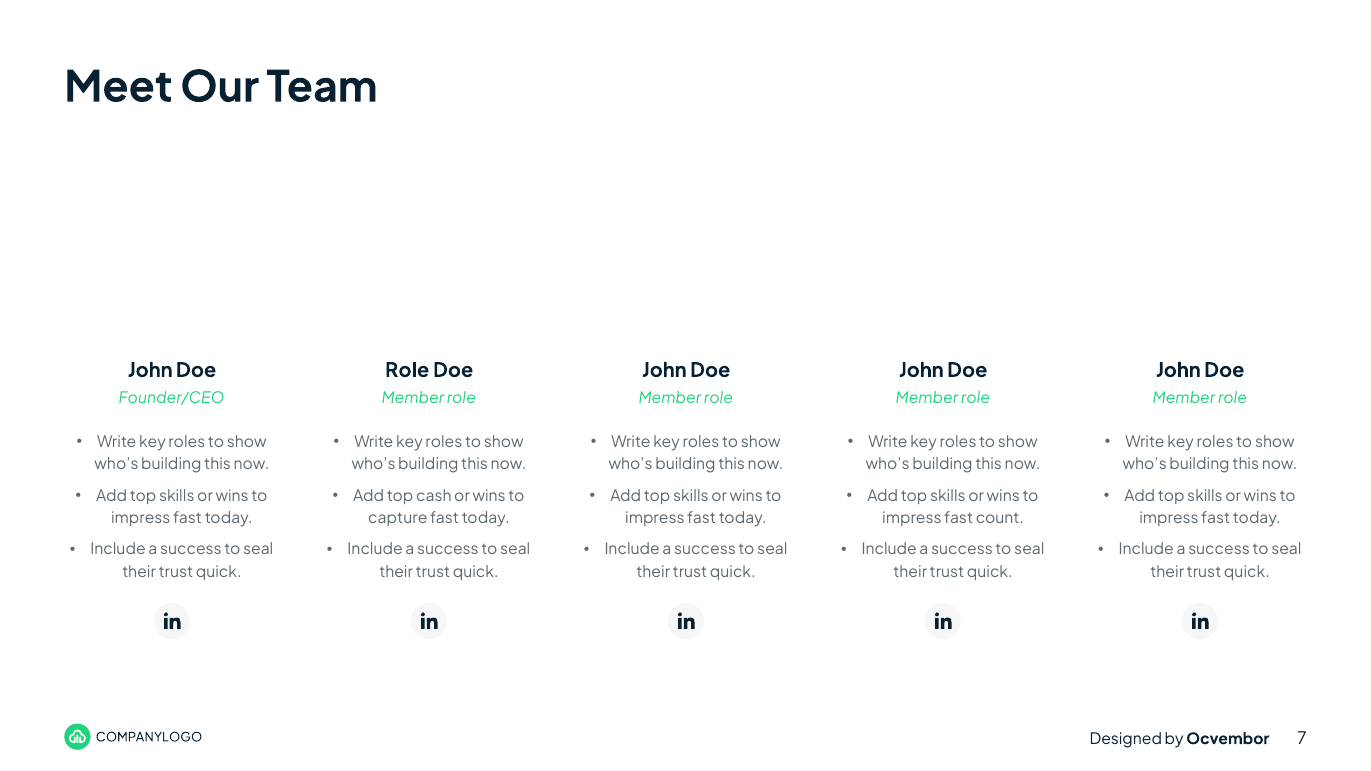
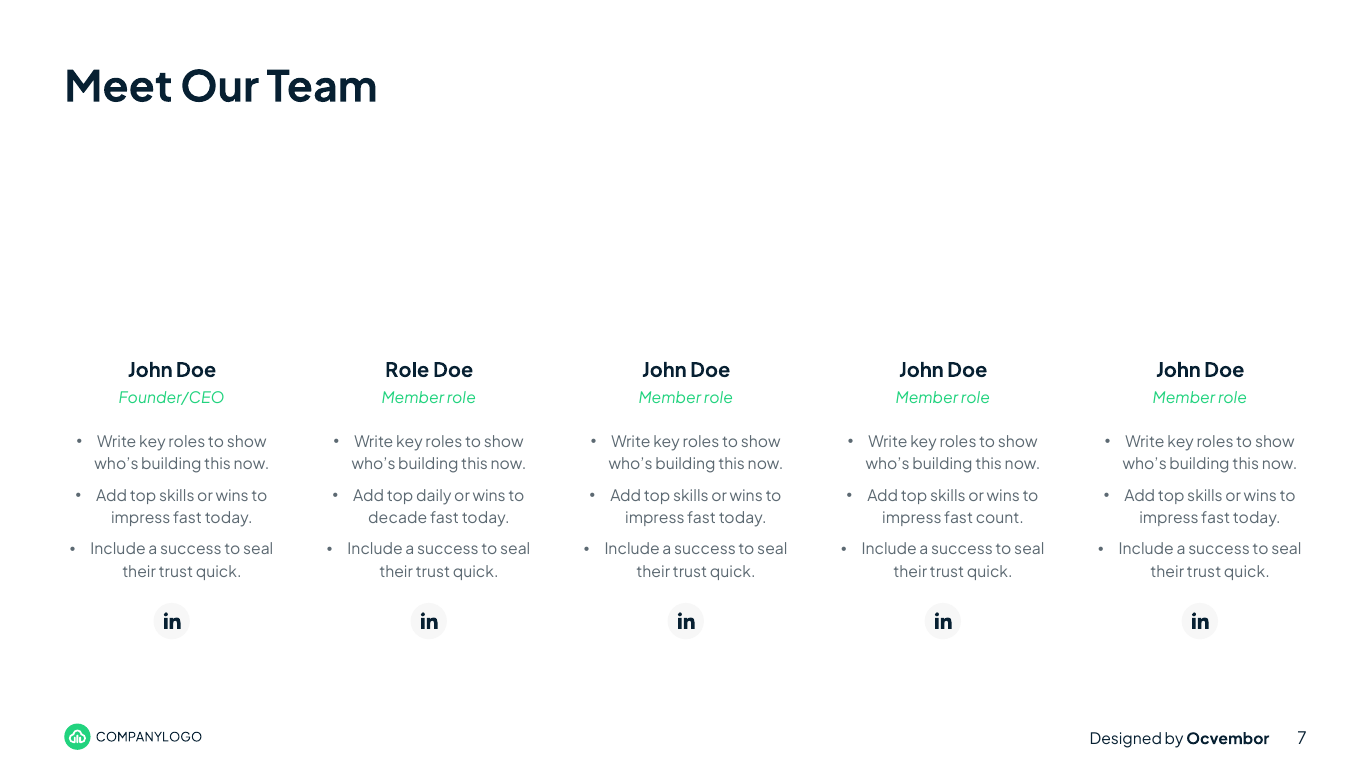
cash: cash -> daily (434, 496)
capture: capture -> decade (398, 519)
